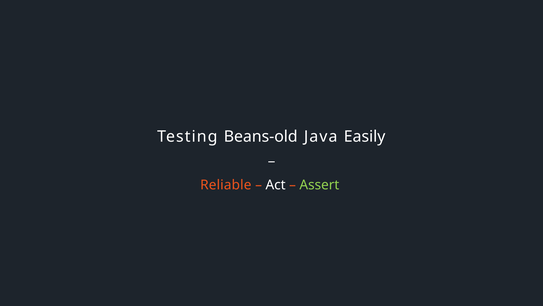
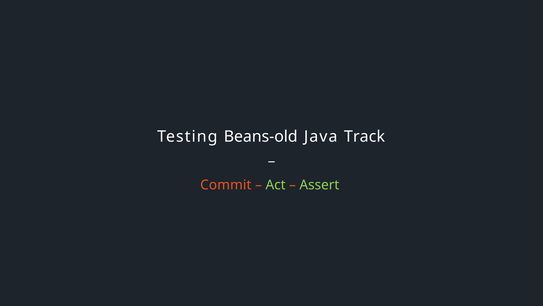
Easily: Easily -> Track (365, 136)
Reliable: Reliable -> Commit (226, 185)
Act colour: white -> light green (276, 185)
